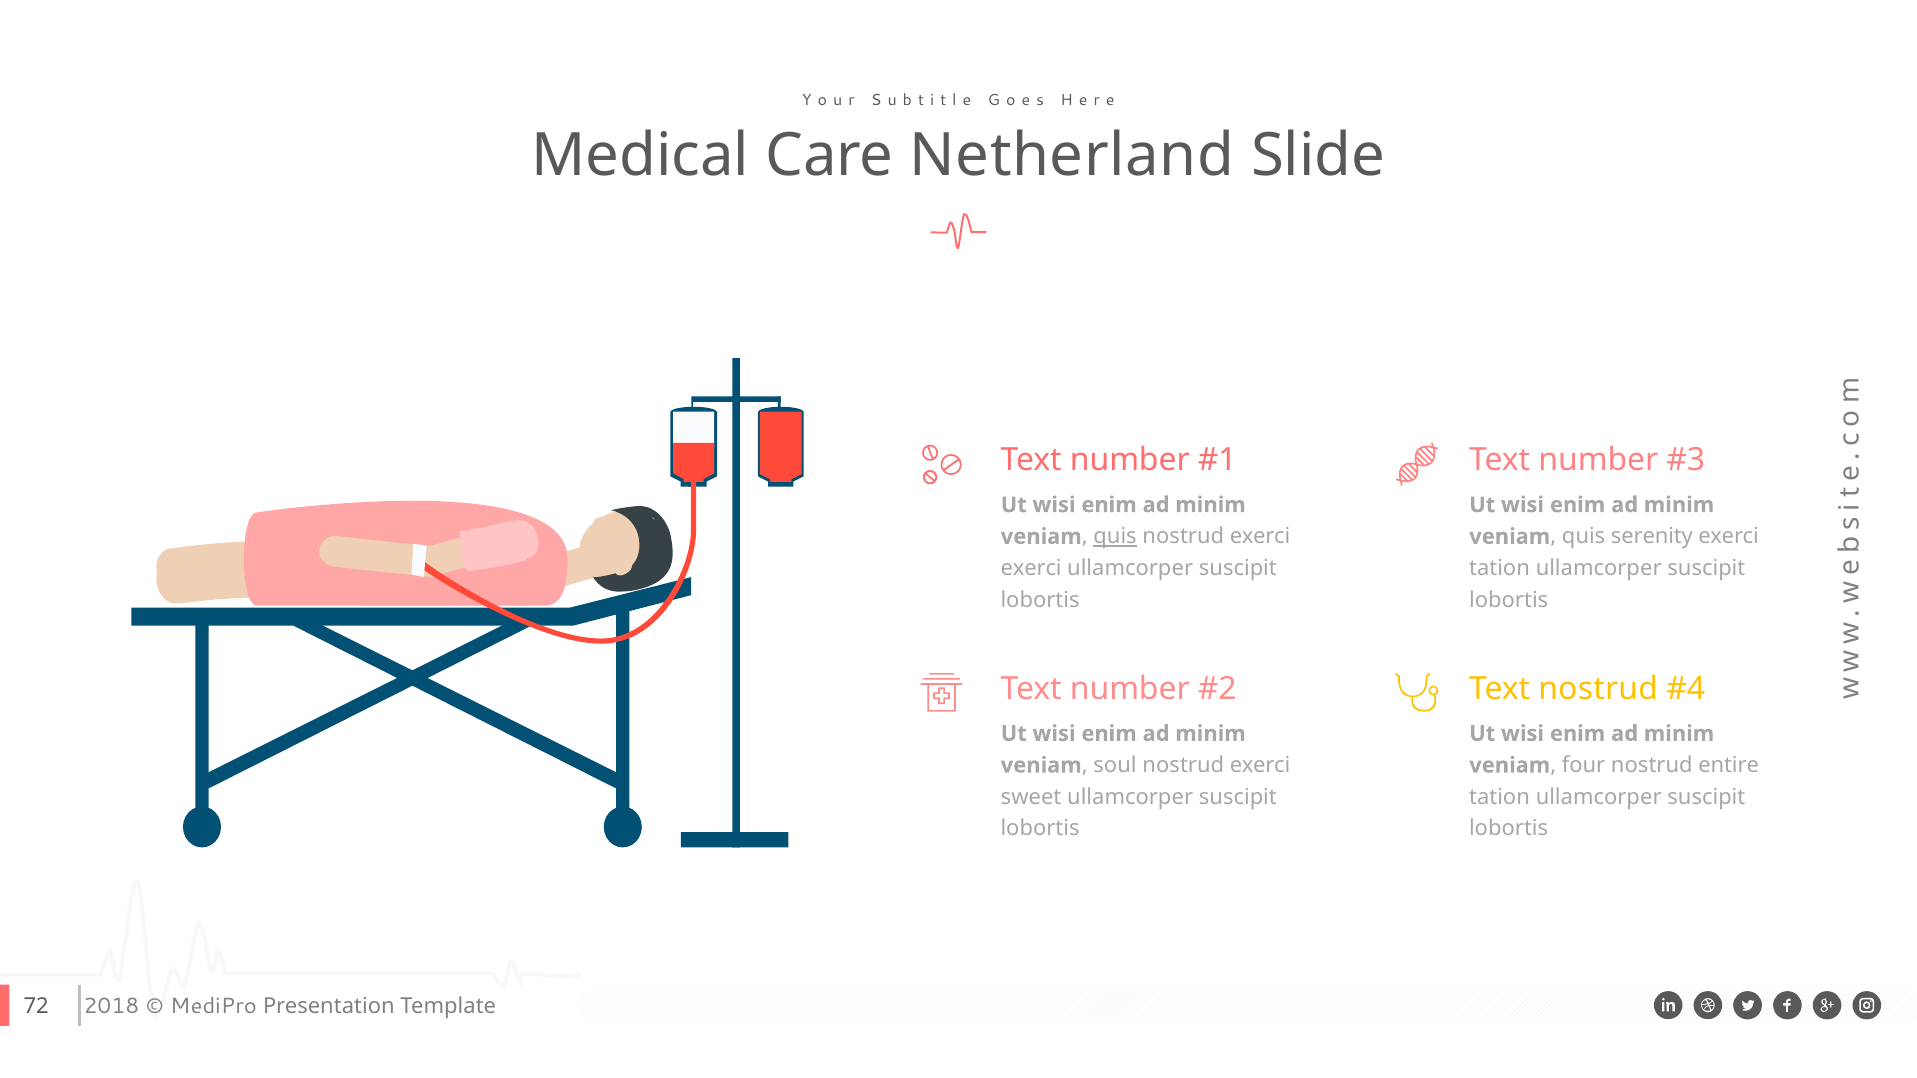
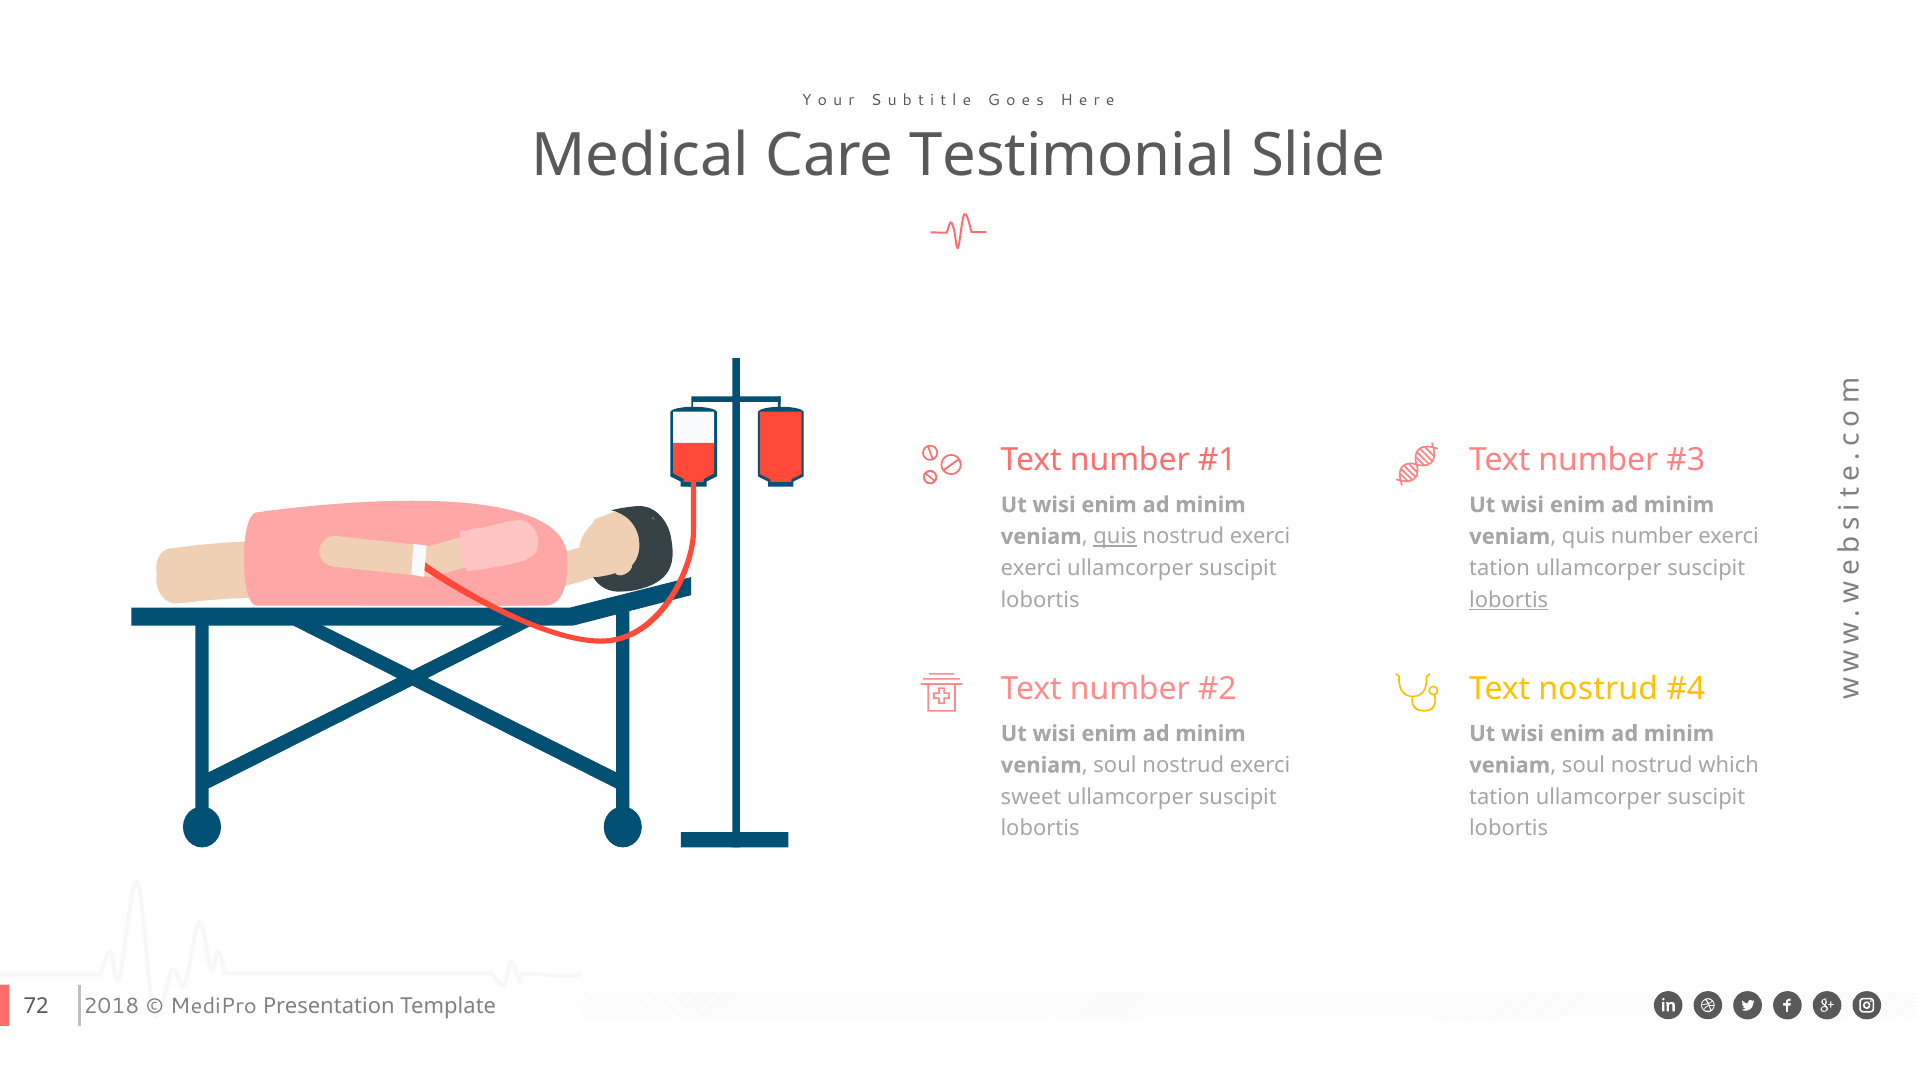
Netherland: Netherland -> Testimonial (1072, 156)
quis serenity: serenity -> number (1652, 537)
lobortis underline: none -> present (1509, 600)
four: four -> soul (1584, 766)
entire: entire -> which (1729, 766)
